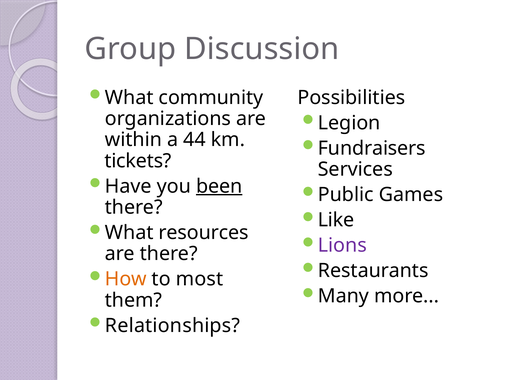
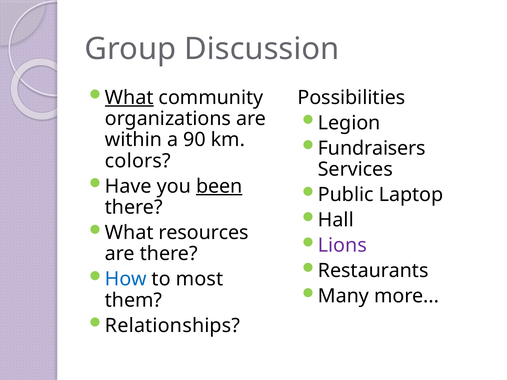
What underline: none -> present (129, 98)
44: 44 -> 90 (194, 140)
tickets: tickets -> colors (138, 161)
Games: Games -> Laptop (411, 195)
Like: Like -> Hall (336, 220)
How colour: orange -> blue (126, 279)
